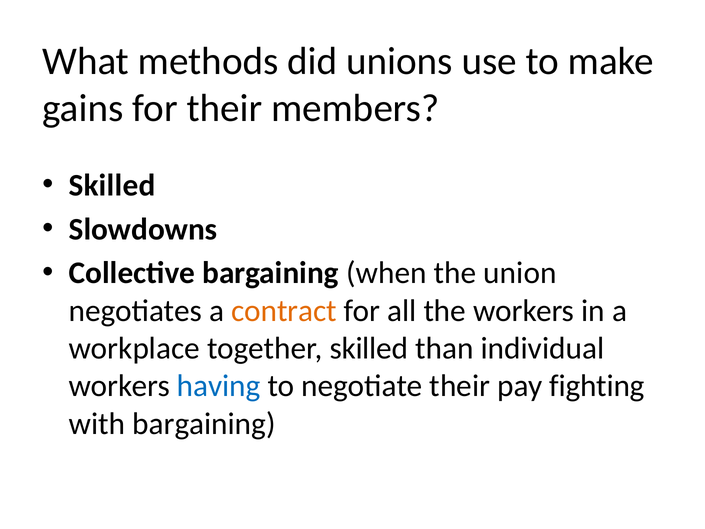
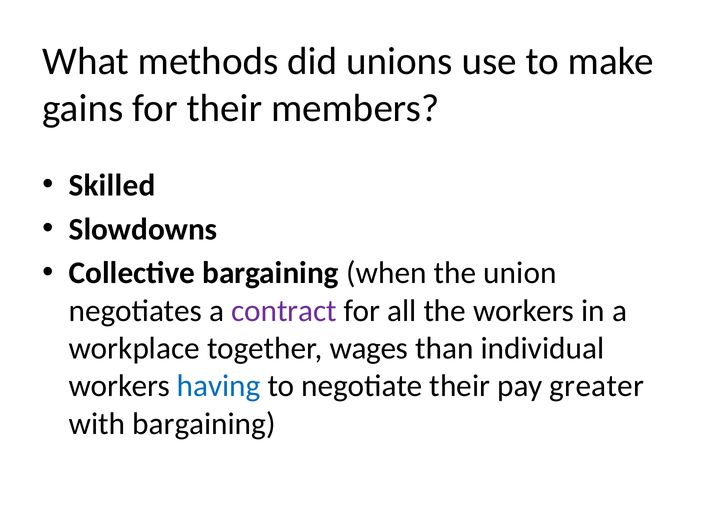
contract colour: orange -> purple (284, 311)
together skilled: skilled -> wages (369, 348)
fighting: fighting -> greater (597, 386)
